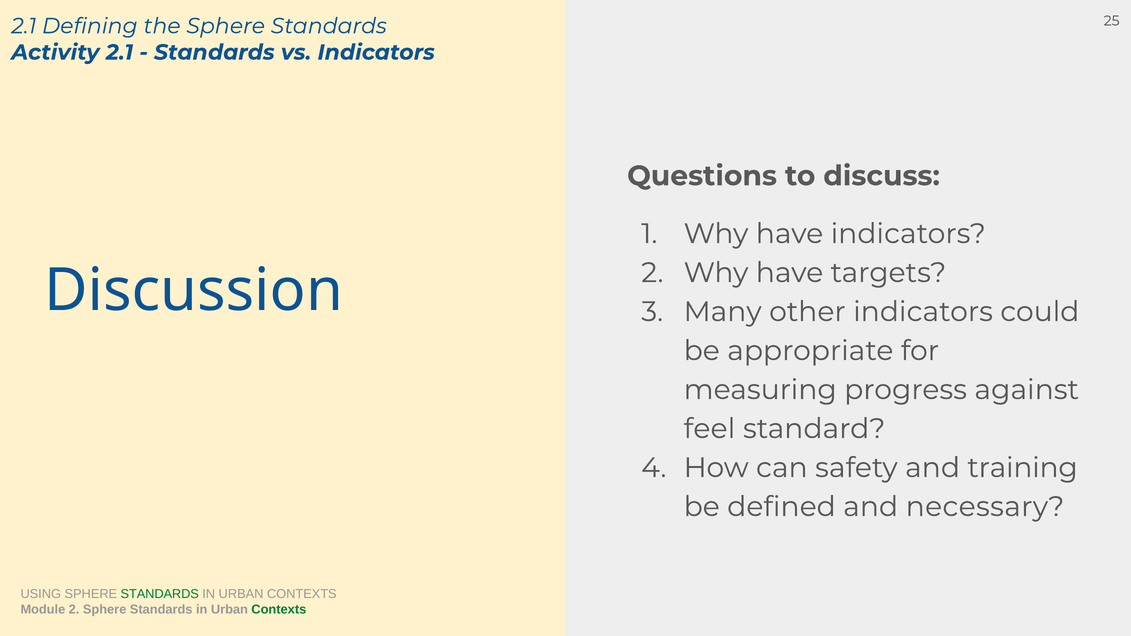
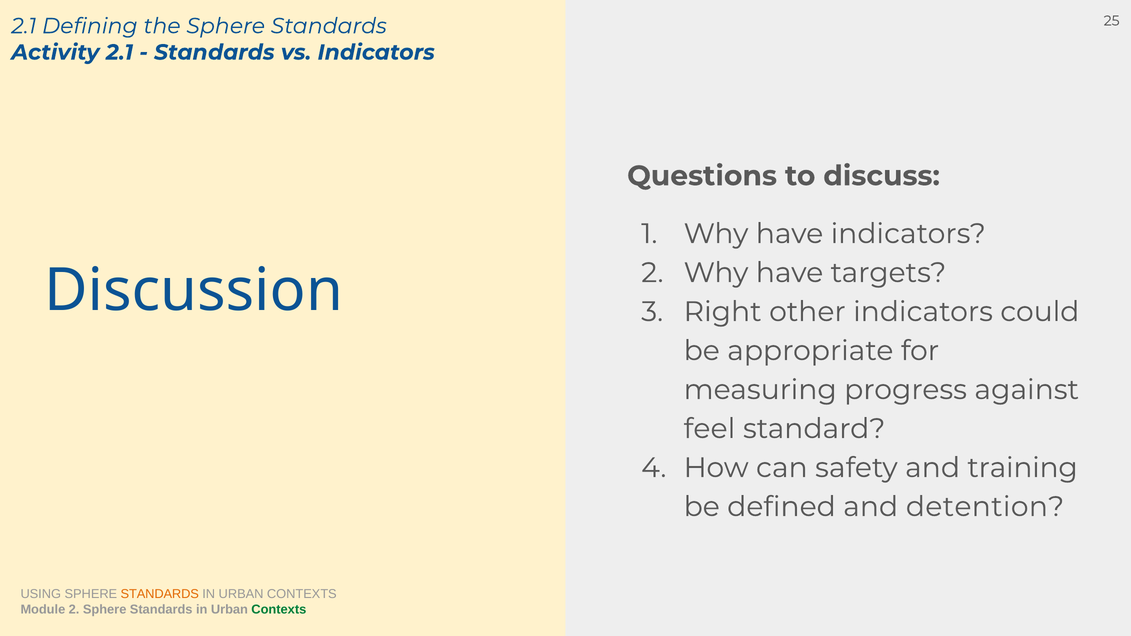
Many: Many -> Right (723, 312)
necessary: necessary -> detention (985, 507)
STANDARDS colour: green -> orange (160, 594)
